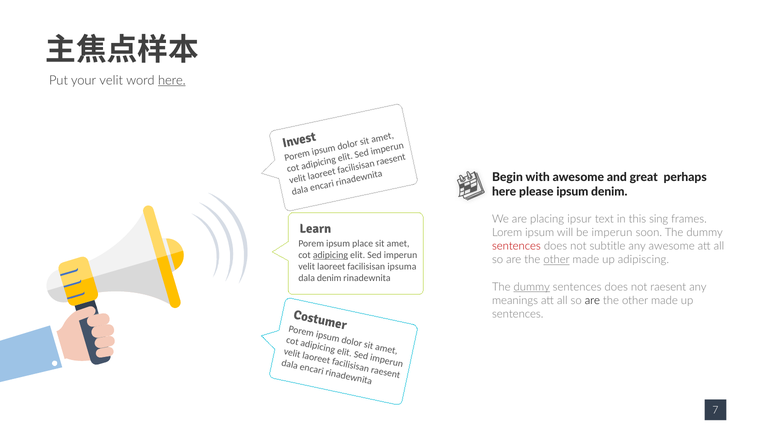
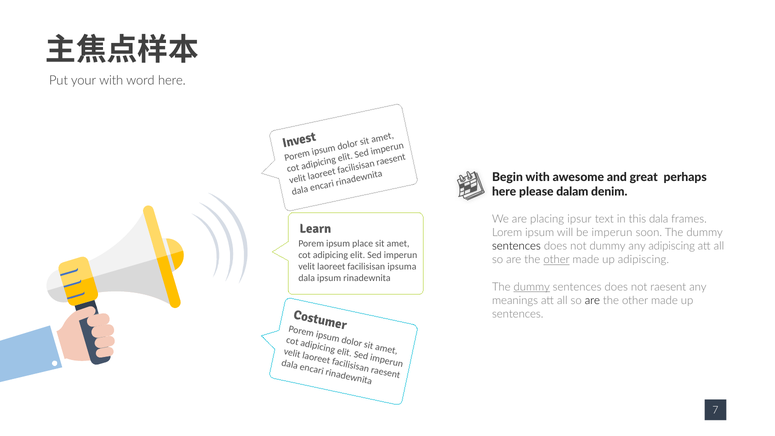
your velit: velit -> with (111, 80)
here underline: present -> none (172, 80)
please ipsum: ipsum -> dalam (572, 192)
this sing: sing -> dala (659, 219)
sentences colour: red -> black (516, 246)
not subtitle: subtitle -> dummy (608, 246)
any awesome: awesome -> adipiscing (672, 246)
adipicing underline: present -> none (330, 255)
dala denim: denim -> ipsum (329, 278)
